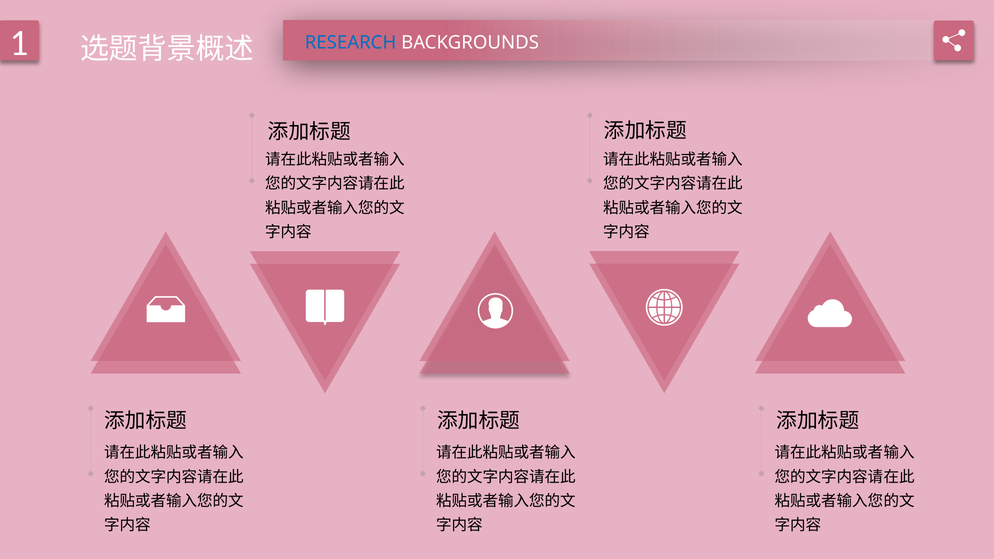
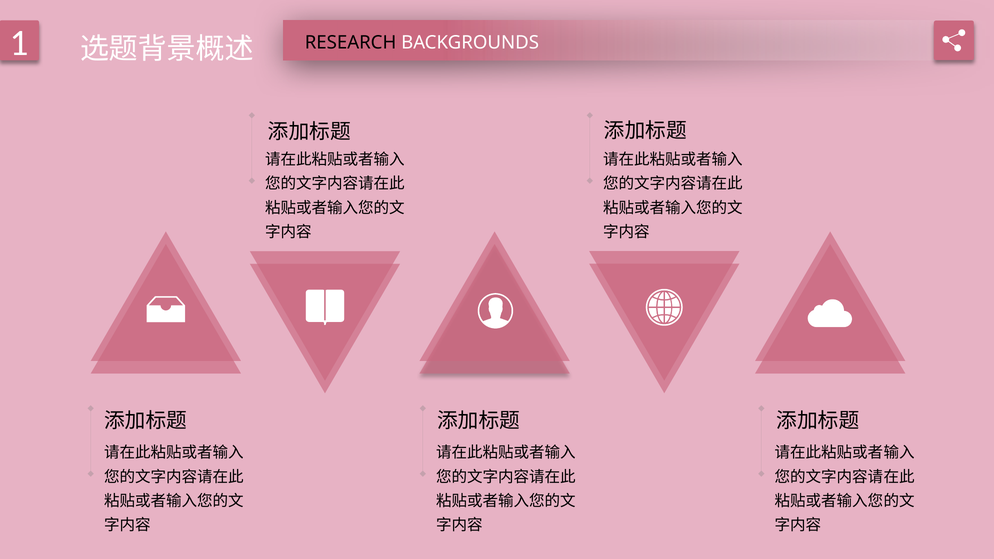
RESEARCH colour: blue -> black (351, 42)
